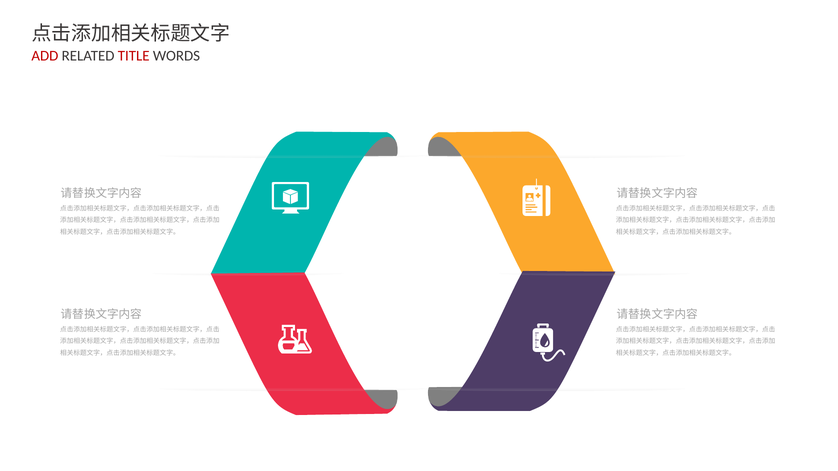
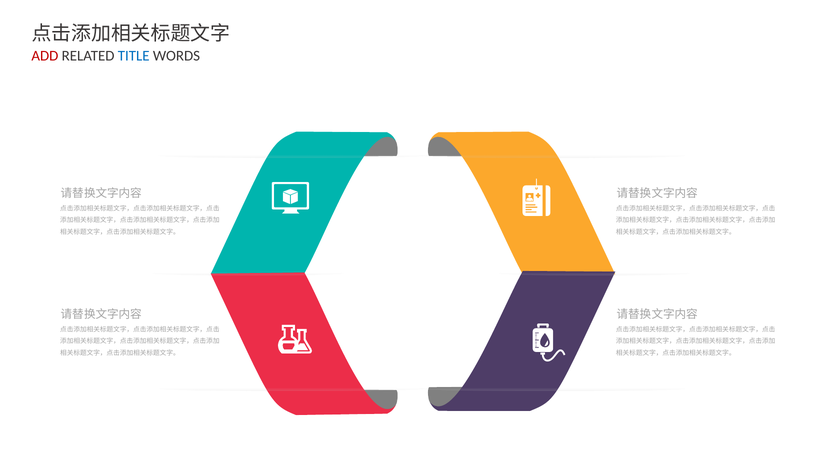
TITLE colour: red -> blue (134, 56)
